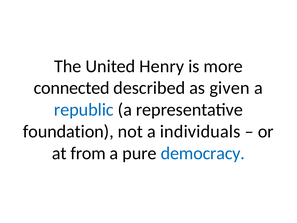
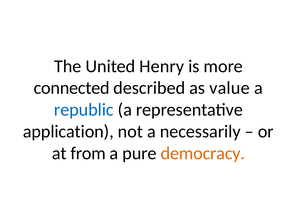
given: given -> value (229, 88)
foundation: foundation -> application (68, 131)
individuals: individuals -> necessarily (200, 131)
democracy colour: blue -> orange (203, 153)
